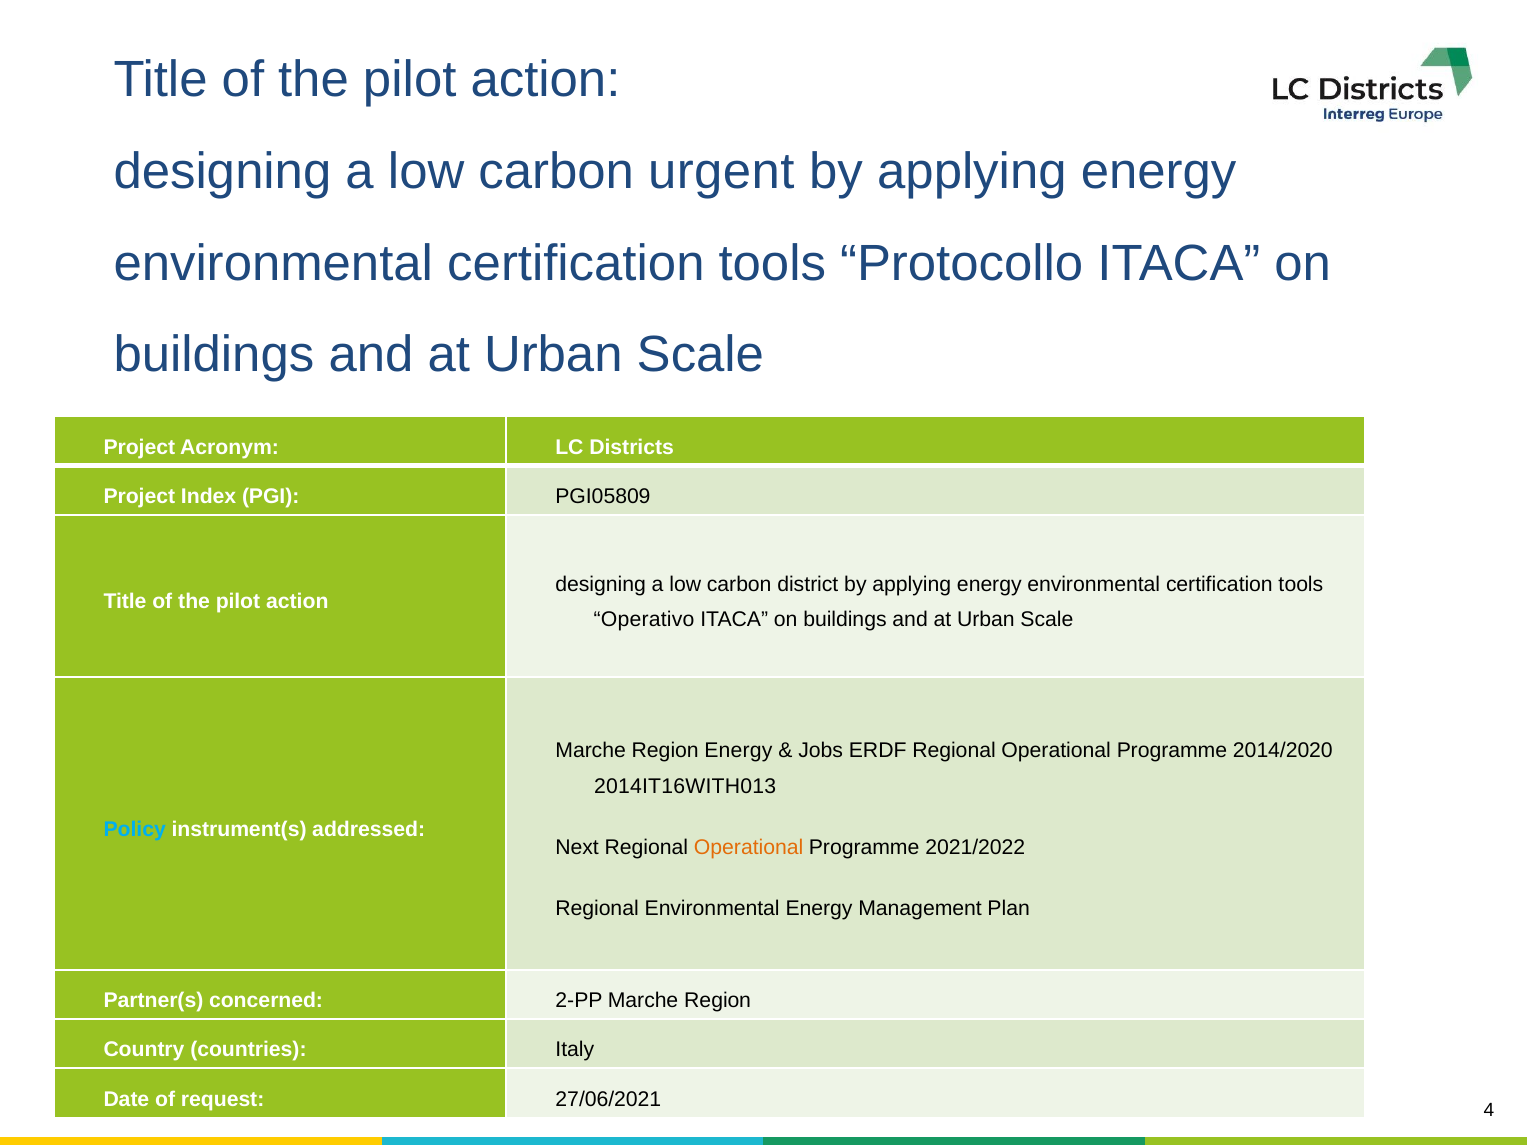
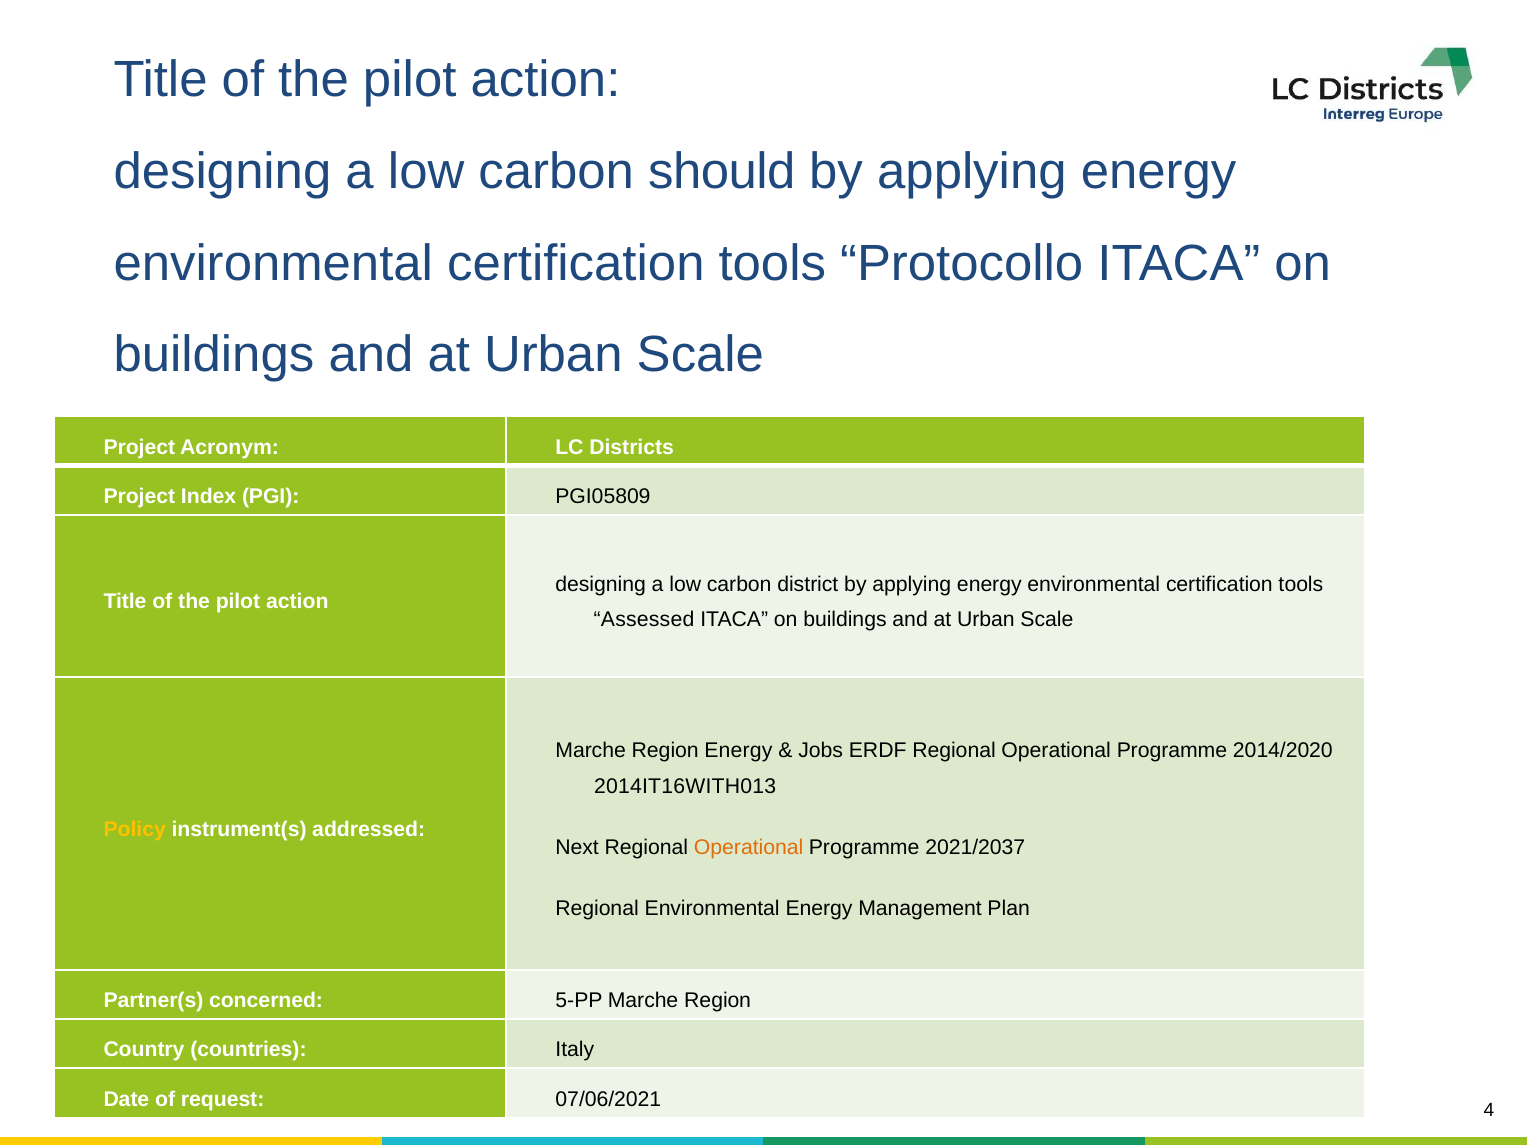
urgent: urgent -> should (722, 172)
Operativo: Operativo -> Assessed (644, 620)
Policy colour: light blue -> yellow (135, 830)
2021/2022: 2021/2022 -> 2021/2037 (975, 847)
2-PP: 2-PP -> 5-PP (579, 1001)
27/06/2021: 27/06/2021 -> 07/06/2021 (608, 1099)
